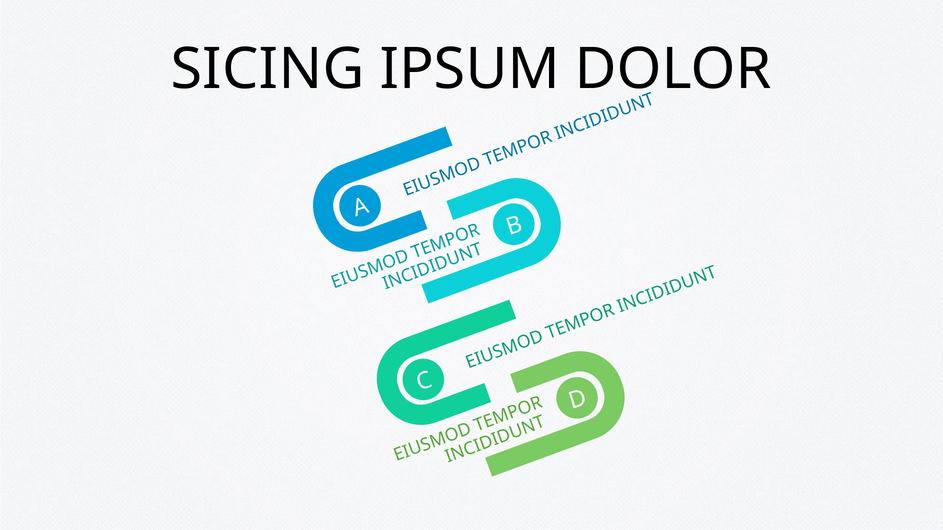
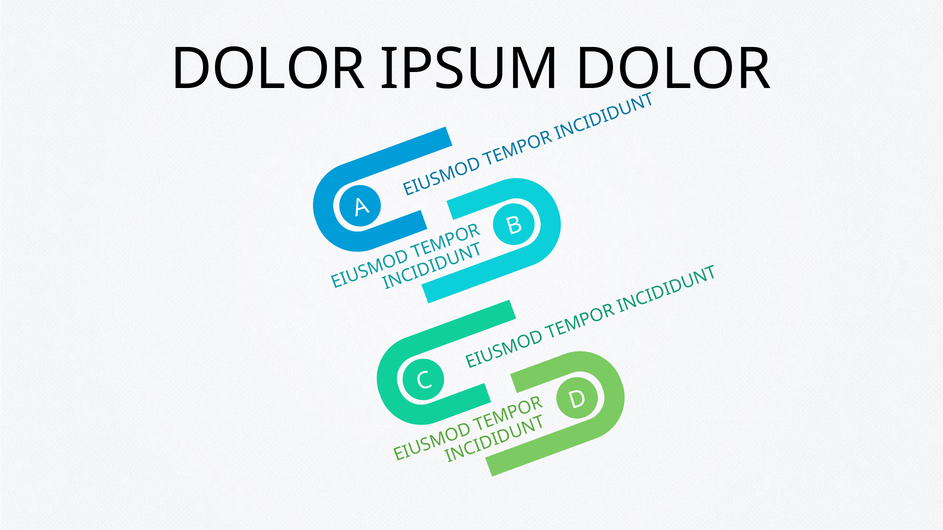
SICING: SICING -> DOLOR (268, 69)
